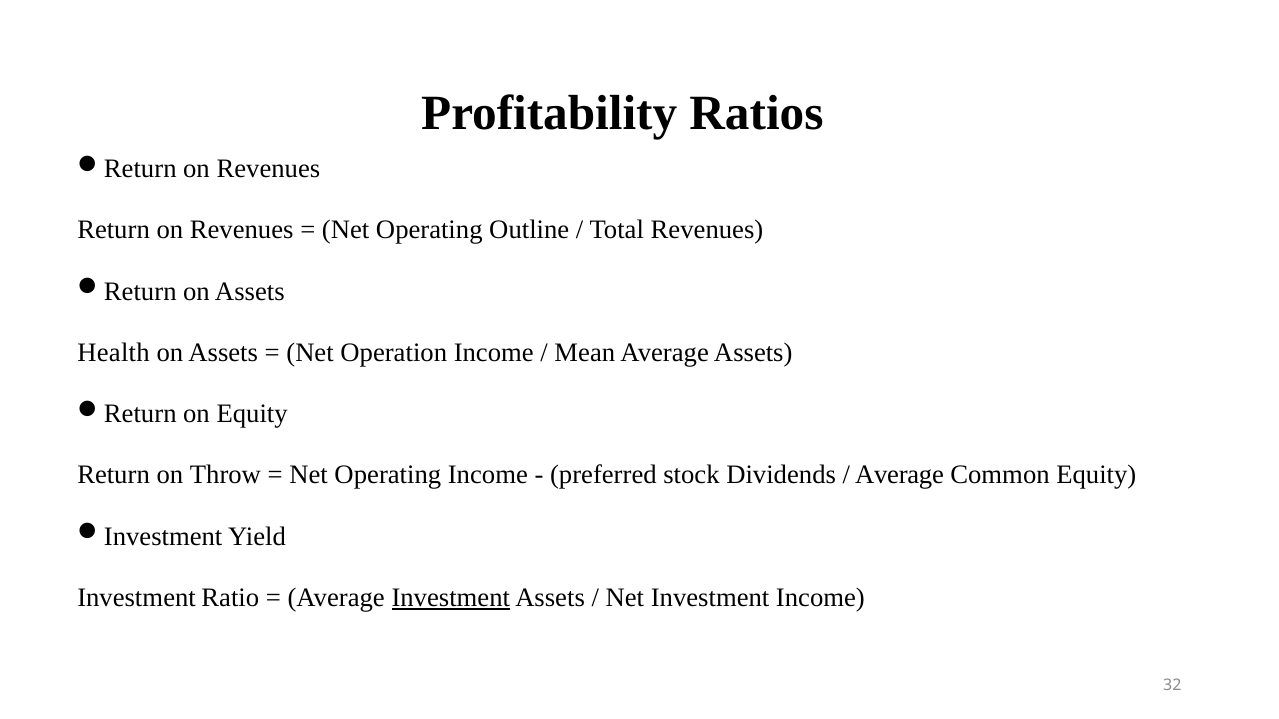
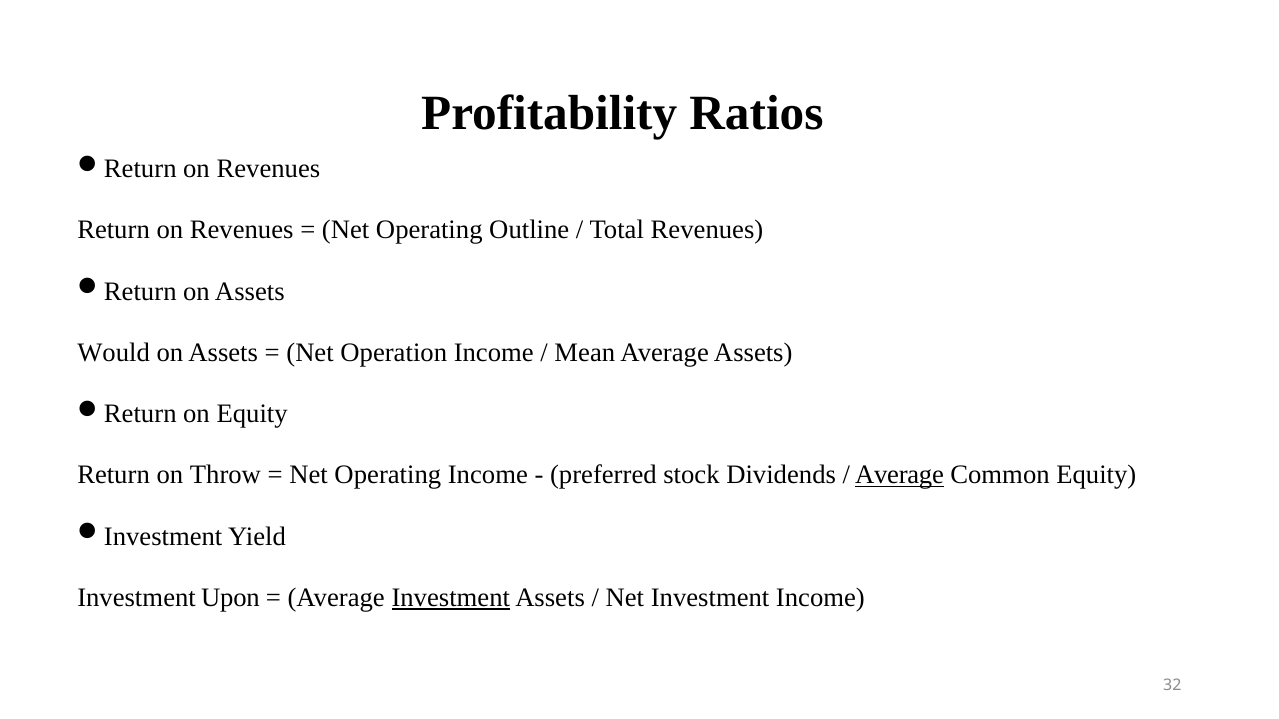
Health: Health -> Would (114, 353)
Average underline: none -> present (900, 475)
Ratio: Ratio -> Upon (230, 598)
